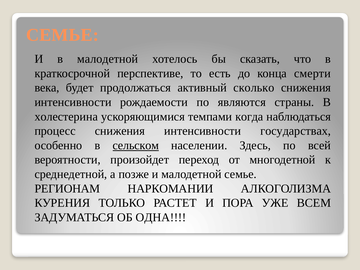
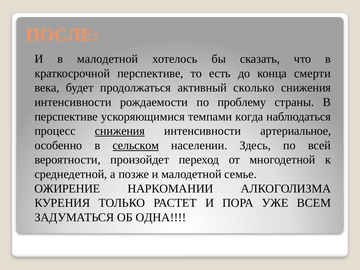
СЕМЬЕ: СЕМЬЕ -> ПОСЛЕ (63, 35)
являются: являются -> проблему (242, 102)
холестерина: холестерина -> перспективе (66, 117)
снижения underline: none -> present (120, 131)
государствах: государствах -> артериальное (296, 131)
РЕГИОНАМ: РЕГИОНАМ -> ОЖИРЕНИЕ (67, 189)
